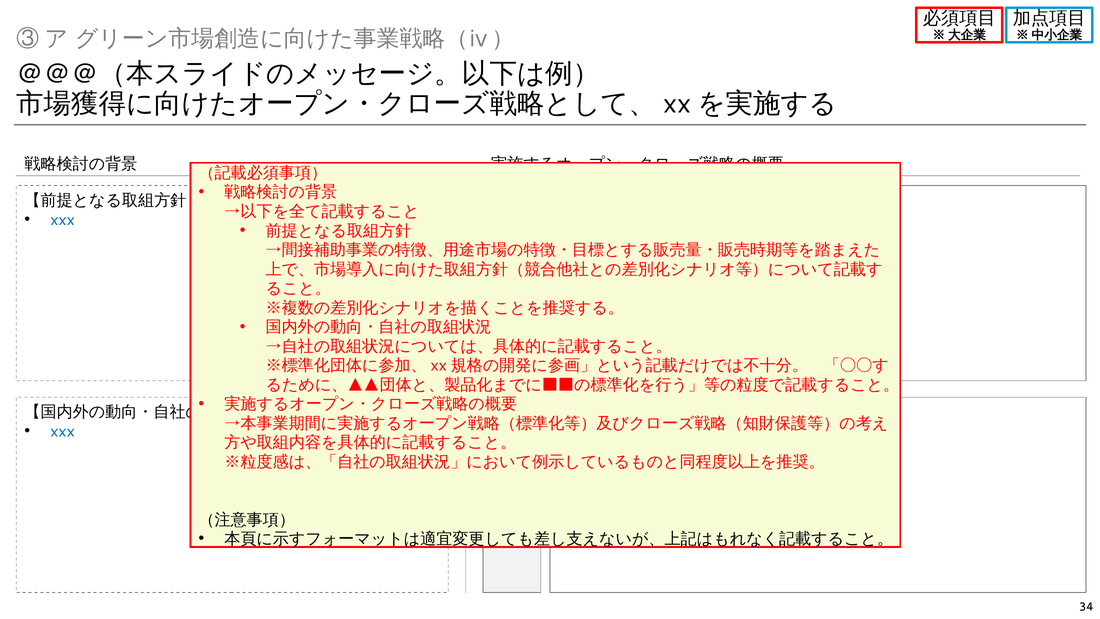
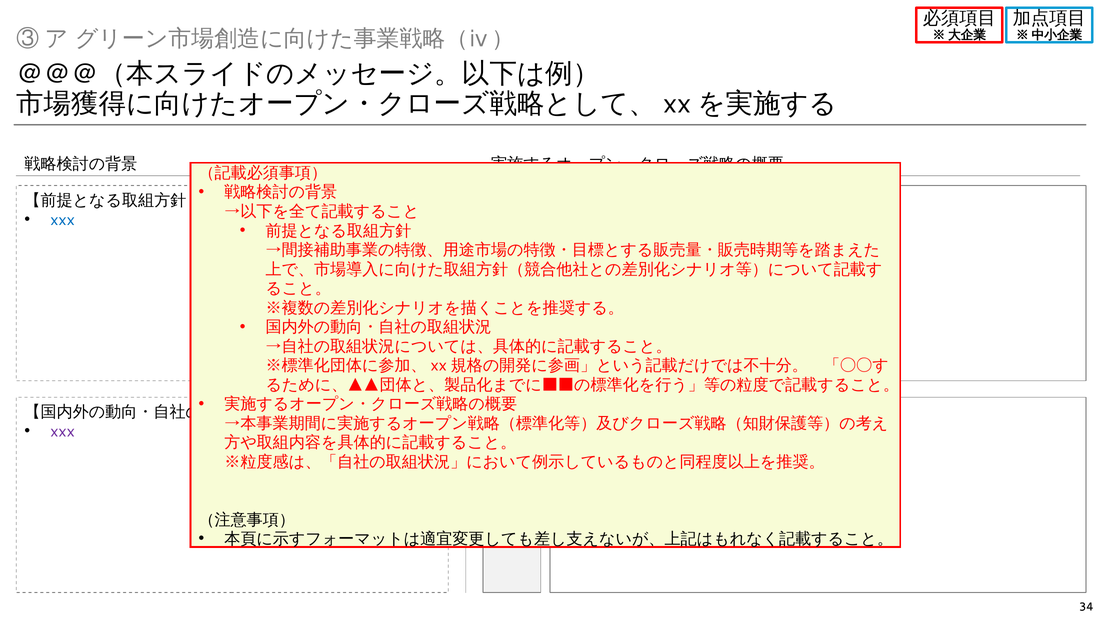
xxx colour: blue -> purple (63, 431)
